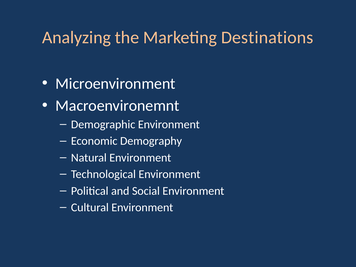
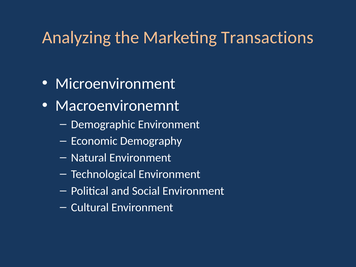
Destinations: Destinations -> Transactions (267, 37)
